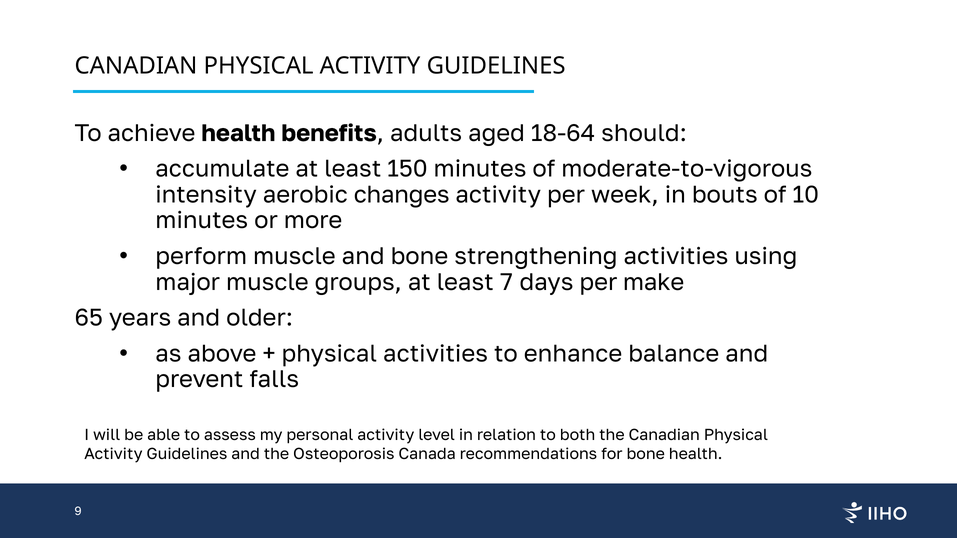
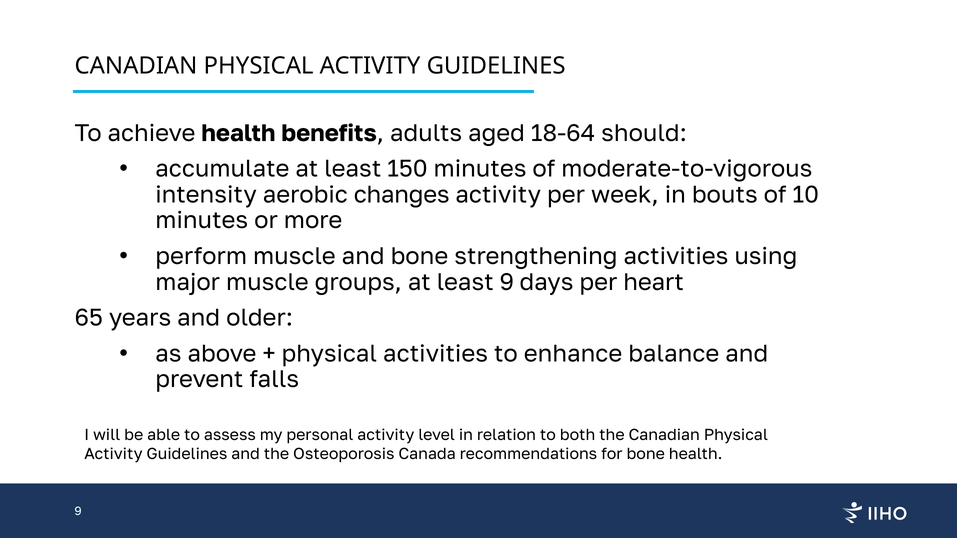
least 7: 7 -> 9 (507, 282)
make: make -> heart (654, 282)
